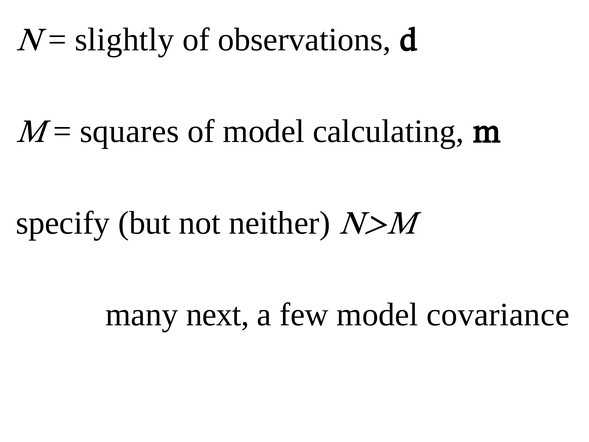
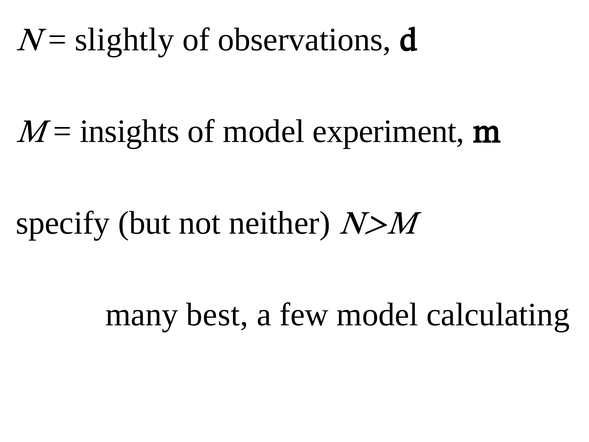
squares: squares -> insights (130, 131)
calculating: calculating -> experiment (389, 131)
next: next -> best (217, 314)
covariance: covariance -> calculating (498, 314)
